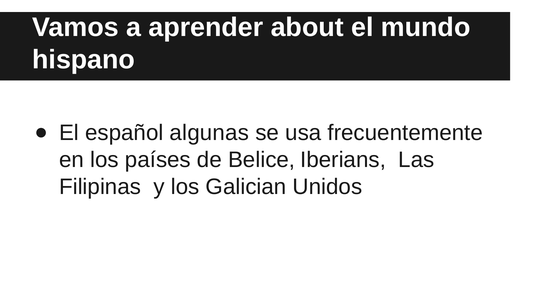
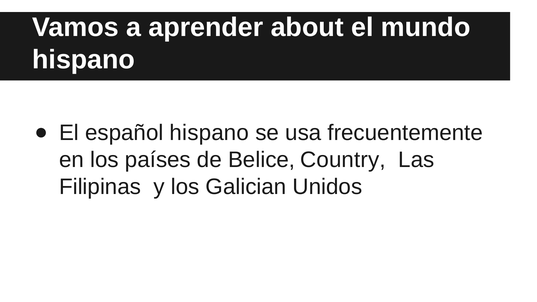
español algunas: algunas -> hispano (209, 133)
Iberians: Iberians -> Country (343, 160)
